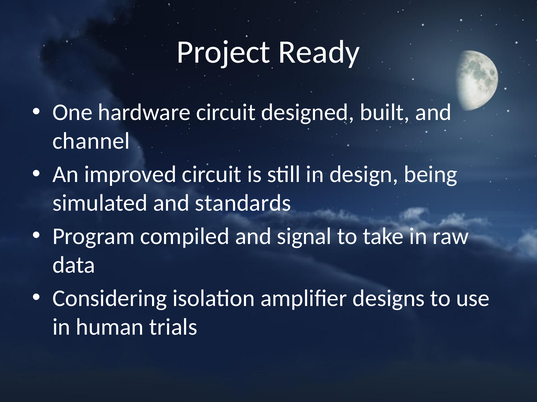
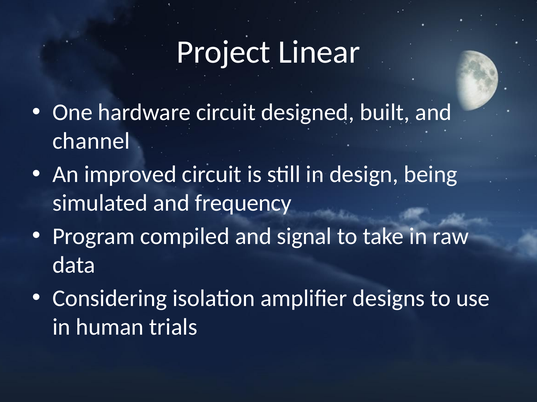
Ready: Ready -> Linear (319, 52)
standards: standards -> frequency (243, 203)
